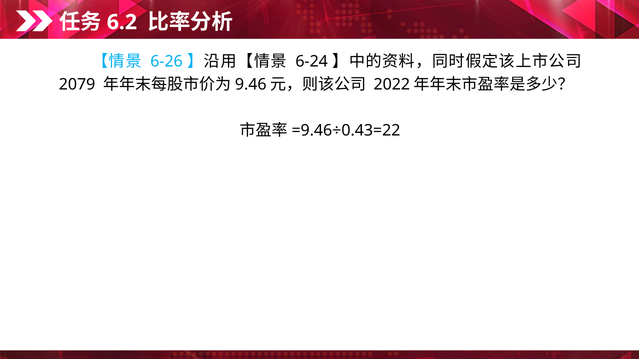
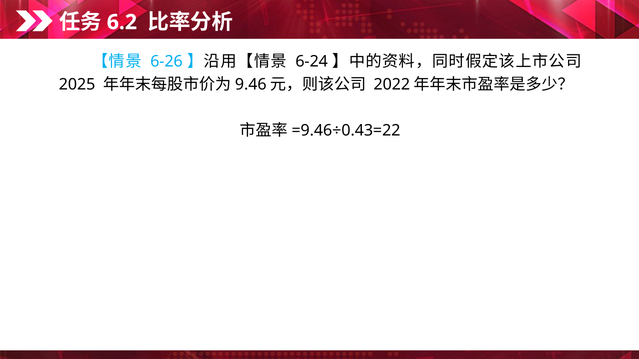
2079: 2079 -> 2025 (77, 85)
